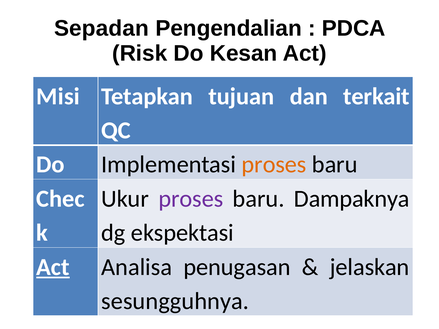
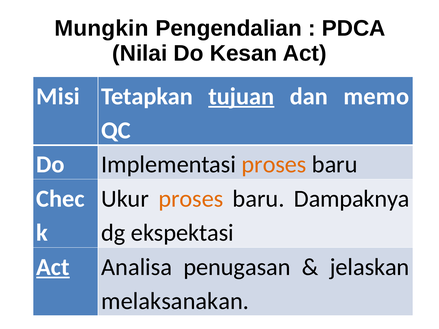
Sepadan: Sepadan -> Mungkin (101, 28)
Risk: Risk -> Nilai (140, 54)
tujuan underline: none -> present (241, 96)
terkait: terkait -> memo (376, 96)
proses colour: purple -> orange (191, 199)
sesungguhnya: sesungguhnya -> melaksanakan (175, 301)
